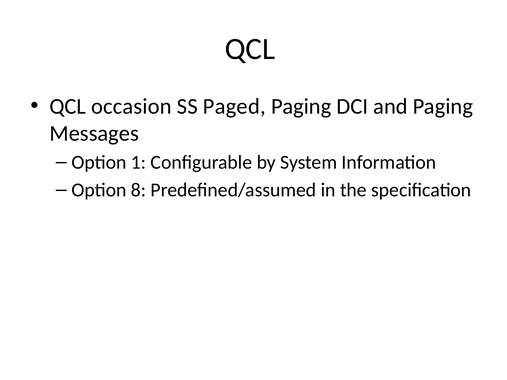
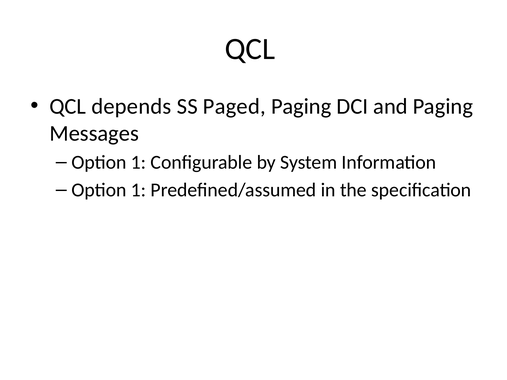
occasion: occasion -> depends (131, 106)
8: 8 -> 1 (139, 190)
